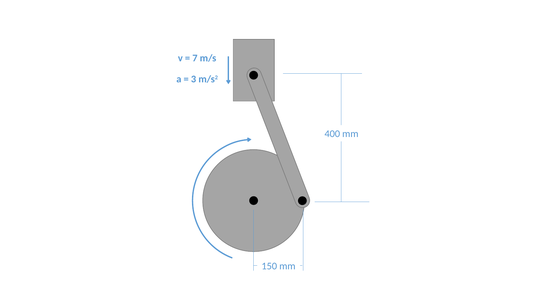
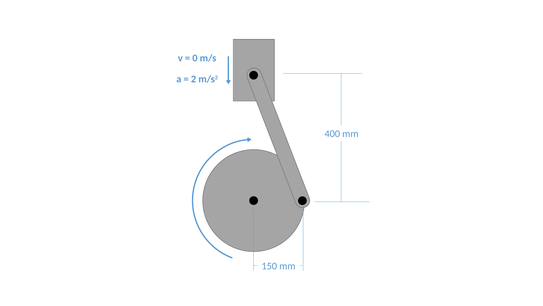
7: 7 -> 0 (195, 58)
3: 3 -> 2 (194, 79)
